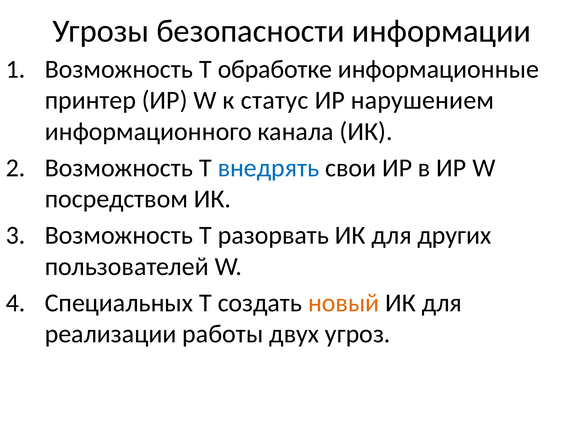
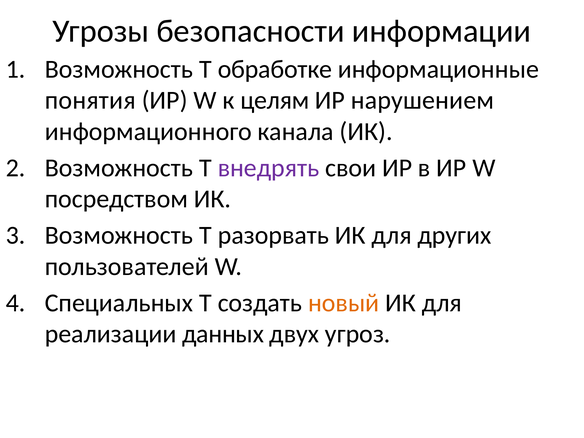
принтер: принтер -> понятия (90, 100)
статус: статус -> целям (275, 100)
внедрять colour: blue -> purple (269, 168)
работы: работы -> данных (223, 334)
